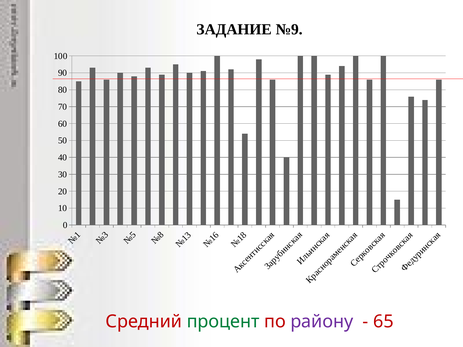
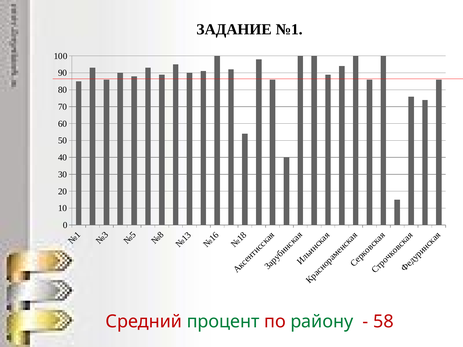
№9: №9 -> №1 (289, 29)
району colour: purple -> green (322, 322)
65: 65 -> 58 (383, 322)
